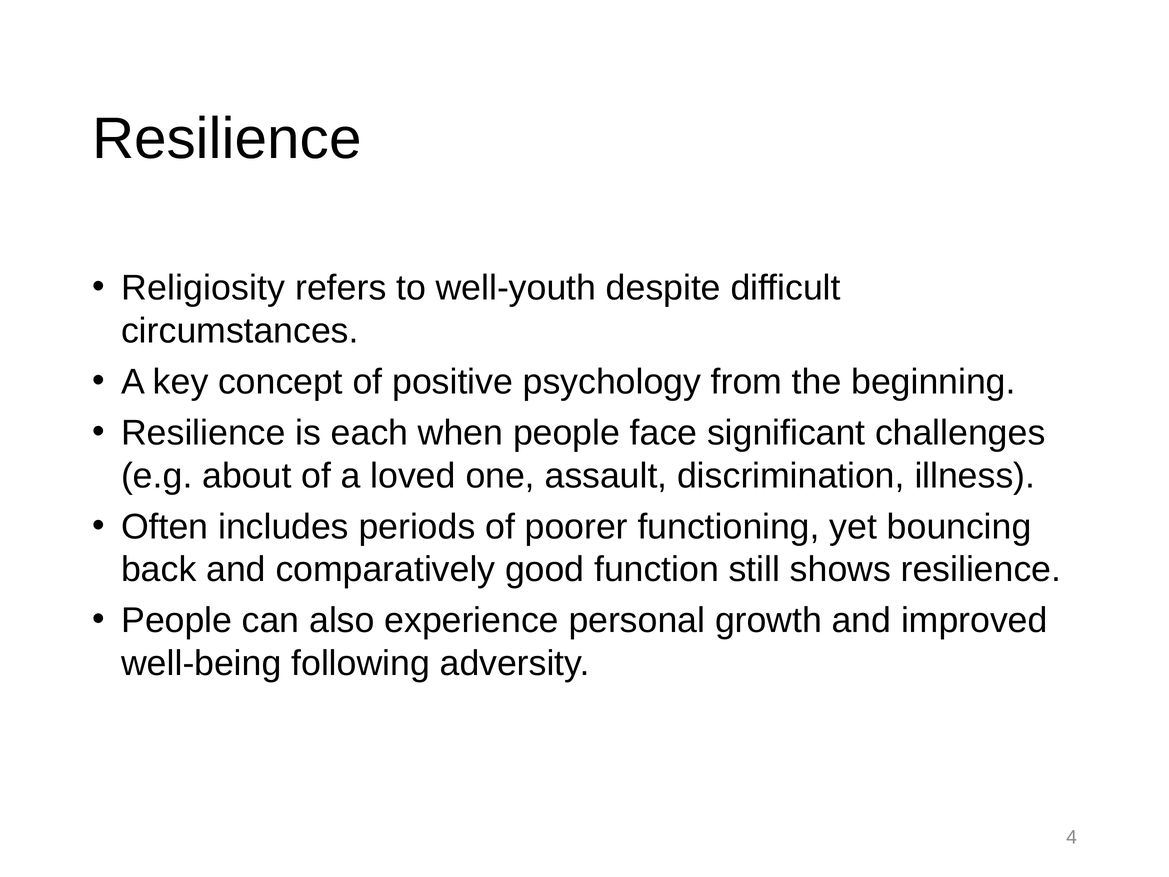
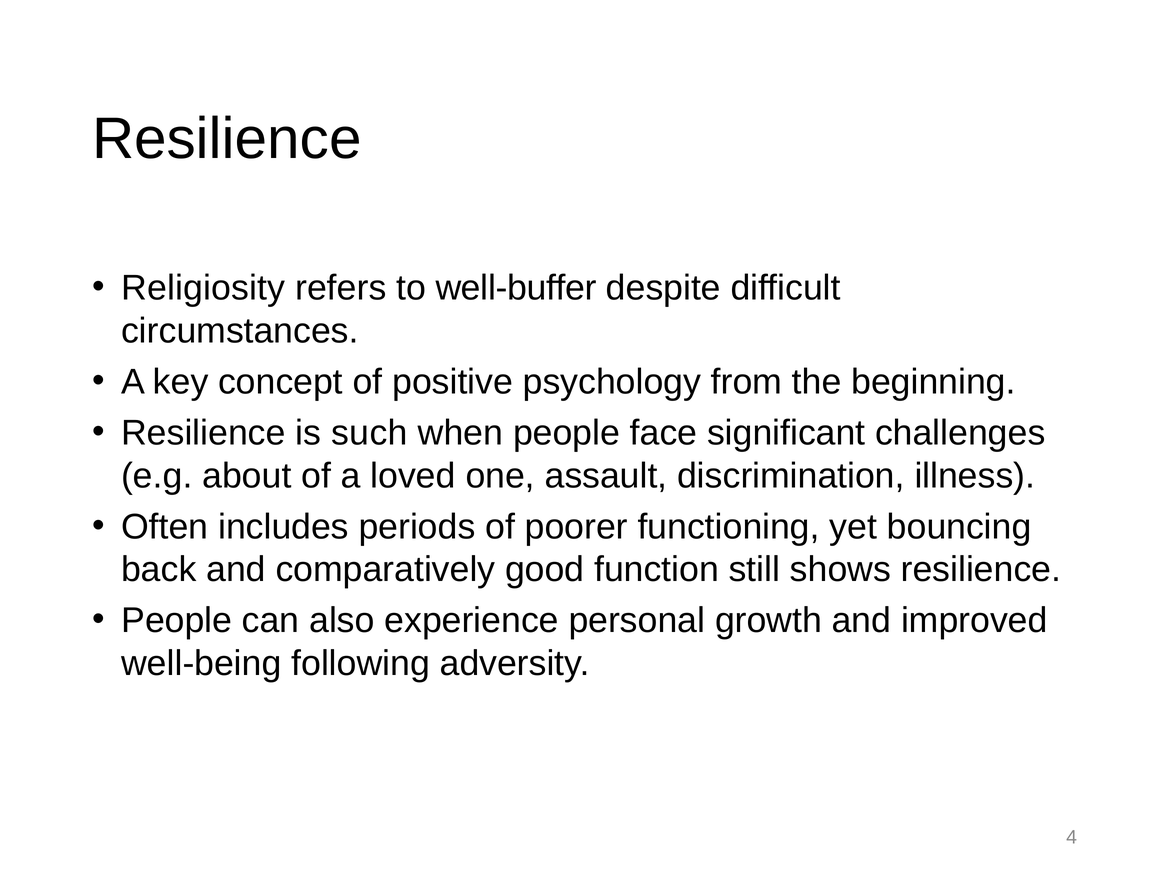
well-youth: well-youth -> well-buffer (516, 288)
each: each -> such (369, 433)
